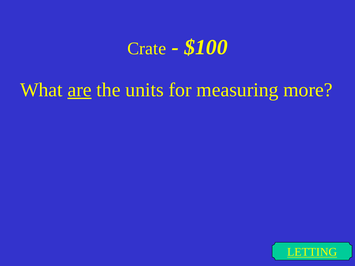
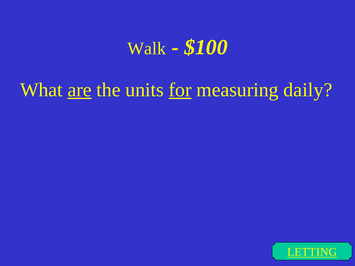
Crate: Crate -> Walk (147, 49)
for underline: none -> present (180, 90)
more: more -> daily (308, 90)
